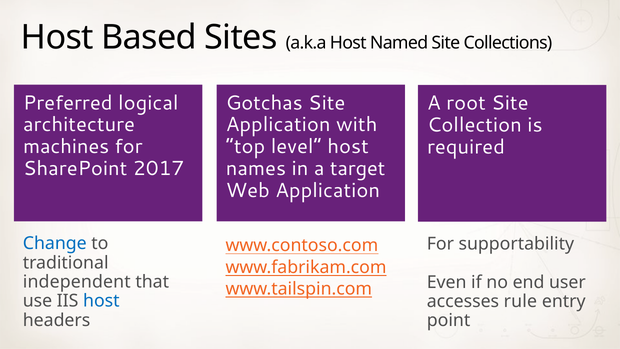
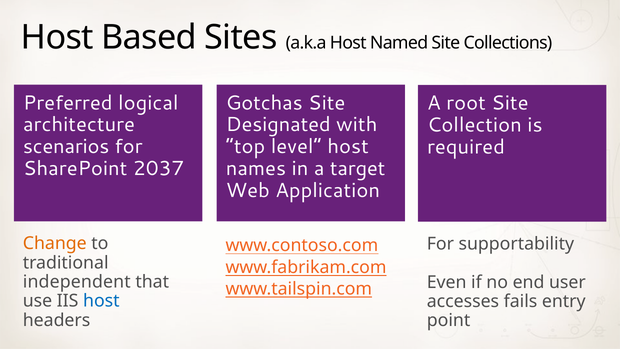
Application: Application -> Designated (278, 125)
machines: machines -> scenarios (66, 147)
2017: 2017 -> 2037 (159, 168)
Change colour: blue -> orange (55, 243)
rule: rule -> fails (521, 301)
